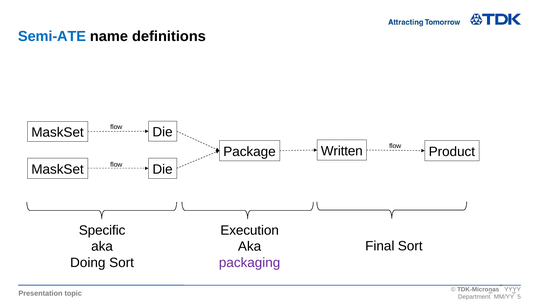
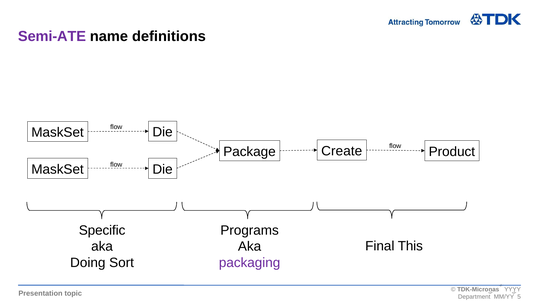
Semi-ATE colour: blue -> purple (52, 36)
Written: Written -> Create (342, 151)
Execution: Execution -> Programs (250, 230)
Final Sort: Sort -> This (410, 246)
